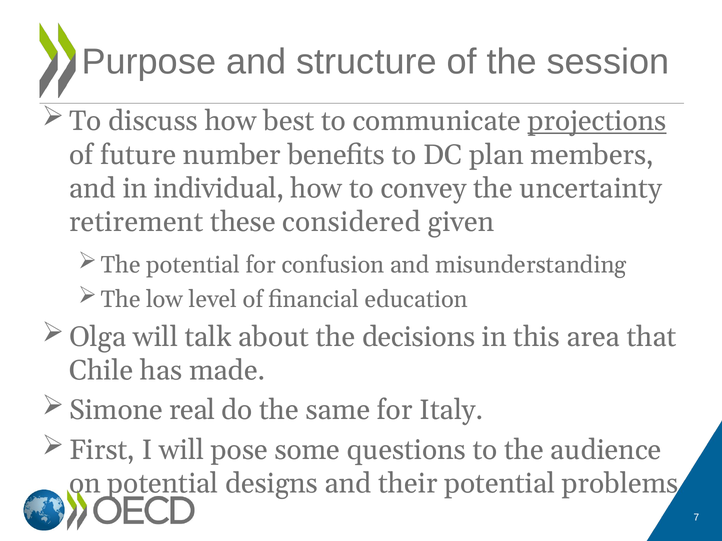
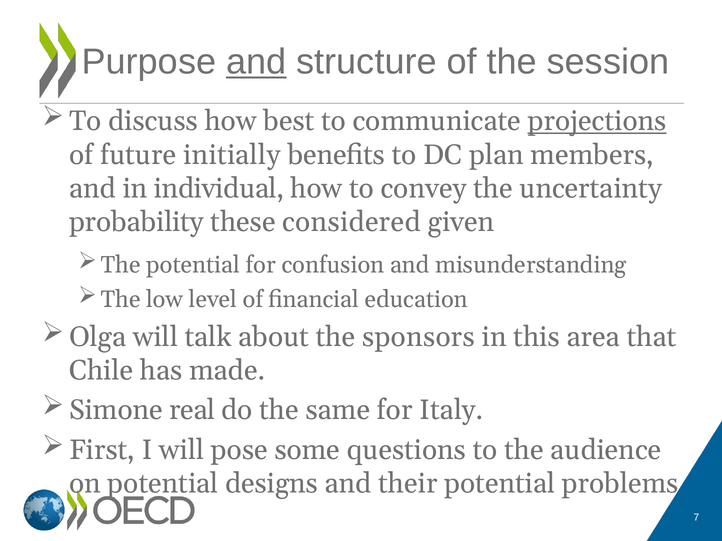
and underline: none -> present (256, 62)
number: number -> initially (232, 155)
retirement: retirement -> probability (136, 222)
decisions: decisions -> sponsors (418, 337)
